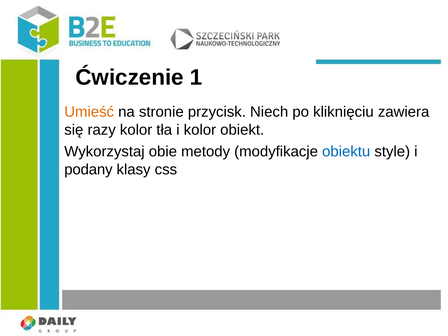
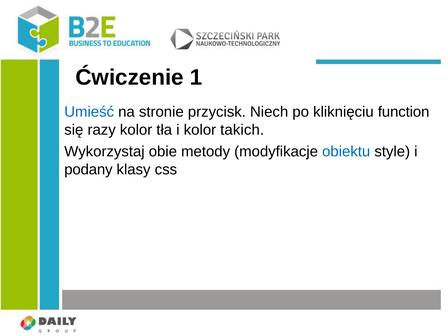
Umieść colour: orange -> blue (89, 112)
zawiera: zawiera -> function (404, 112)
obiekt: obiekt -> takich (242, 130)
